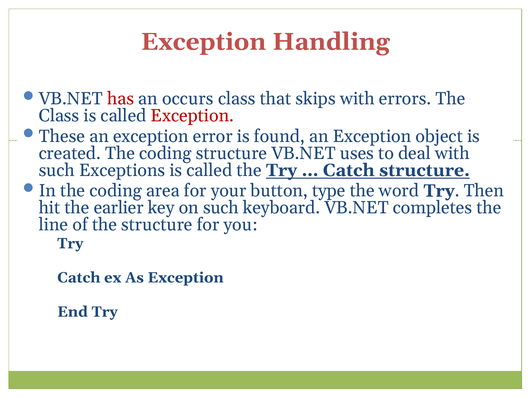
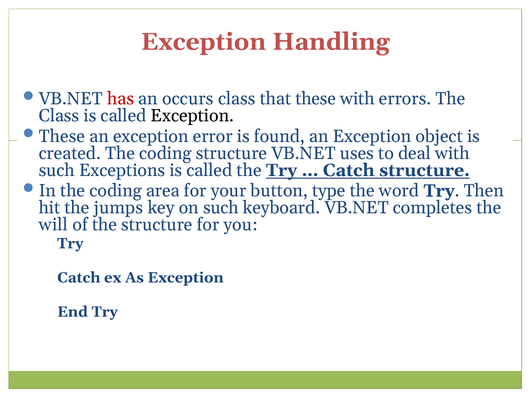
that skips: skips -> these (316, 99)
Exception colour: red -> black (192, 116)
earlier: earlier -> jumps (119, 208)
line: line -> will (53, 225)
